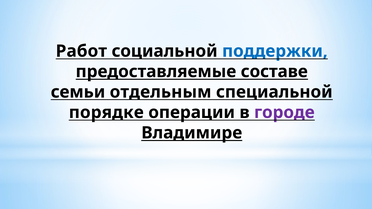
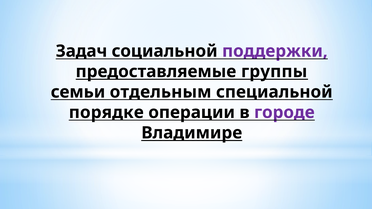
Работ: Работ -> Задач (82, 51)
поддержки colour: blue -> purple (275, 51)
составе: составе -> группы (274, 72)
